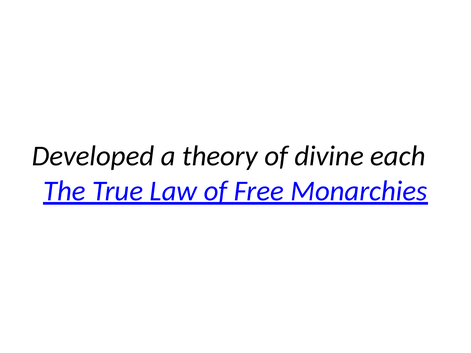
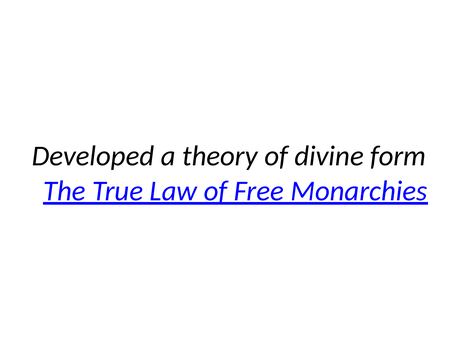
each: each -> form (398, 156)
